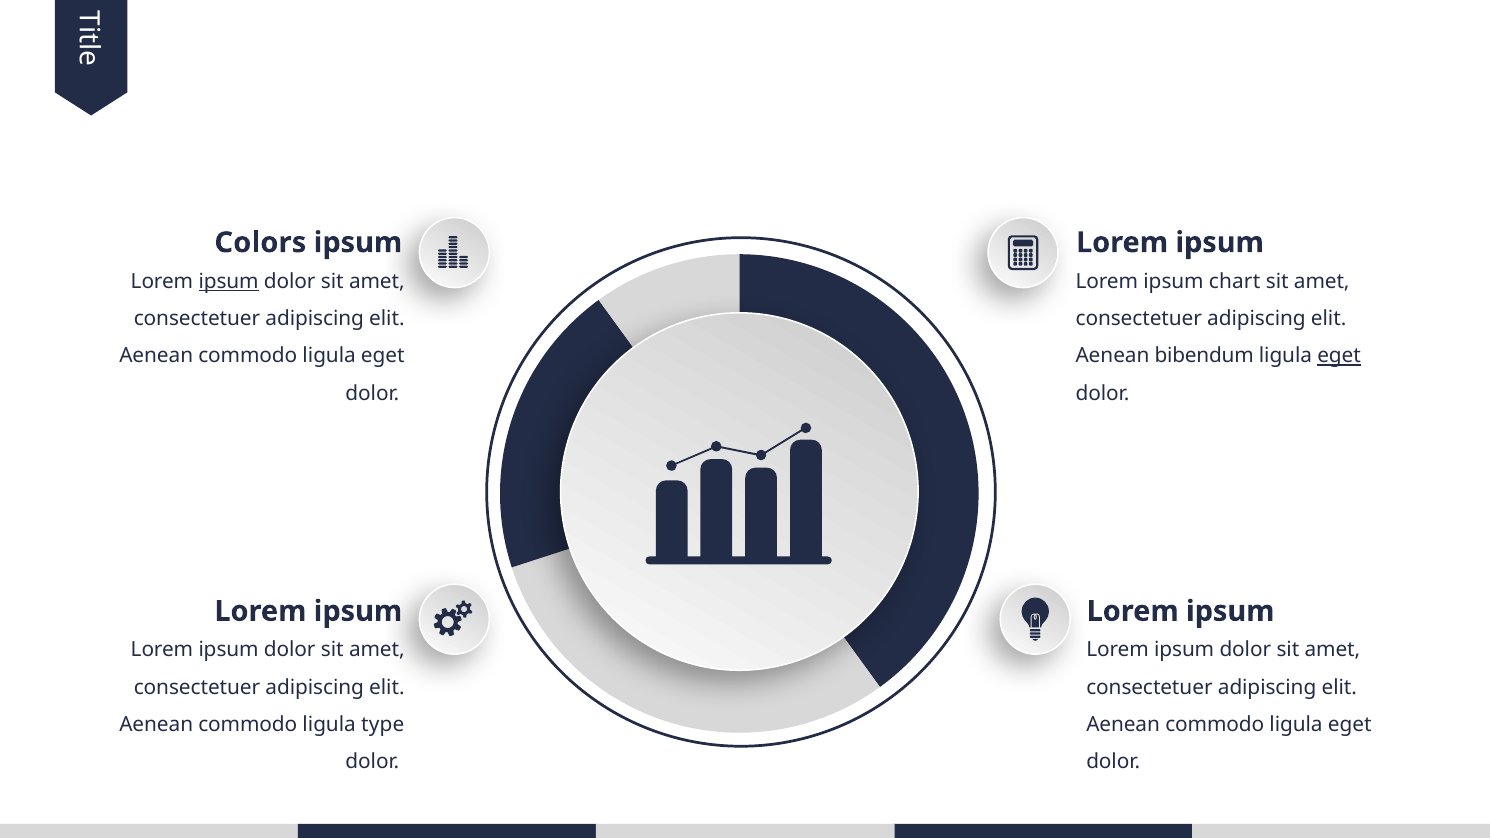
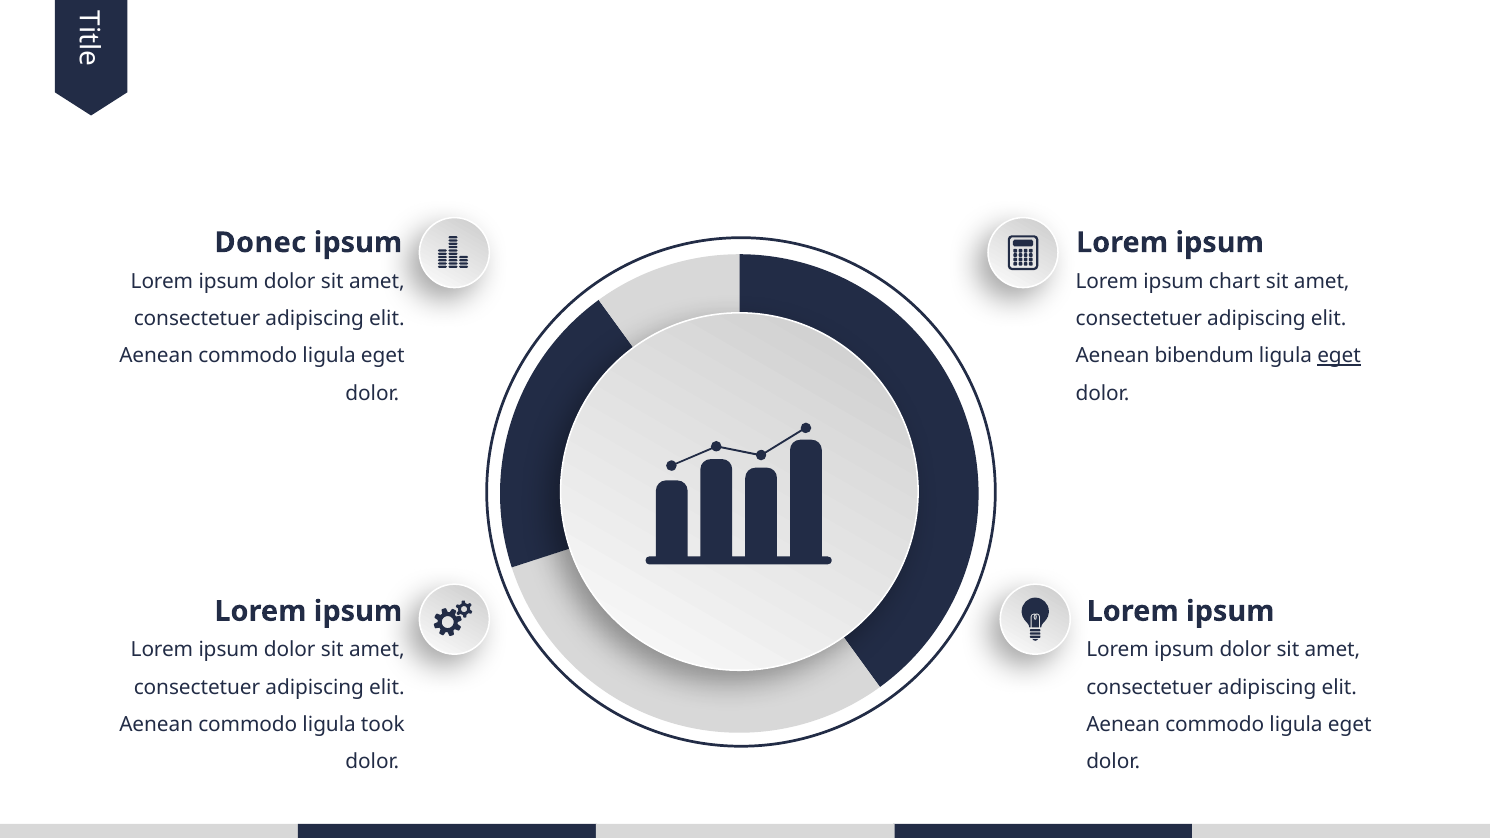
Colors: Colors -> Donec (260, 243)
ipsum underline: present -> none (229, 281)
type: type -> took (383, 725)
